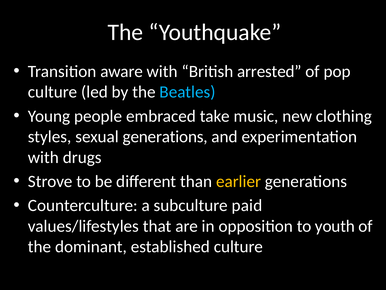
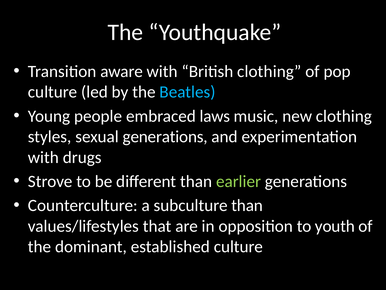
British arrested: arrested -> clothing (269, 71)
take: take -> laws (215, 116)
earlier colour: yellow -> light green (239, 181)
subculture paid: paid -> than (247, 205)
